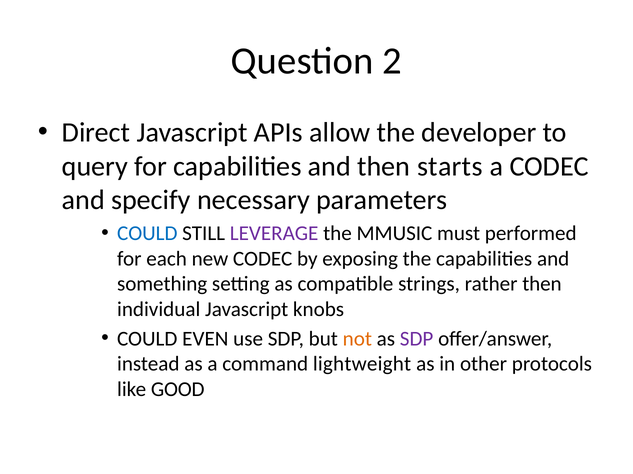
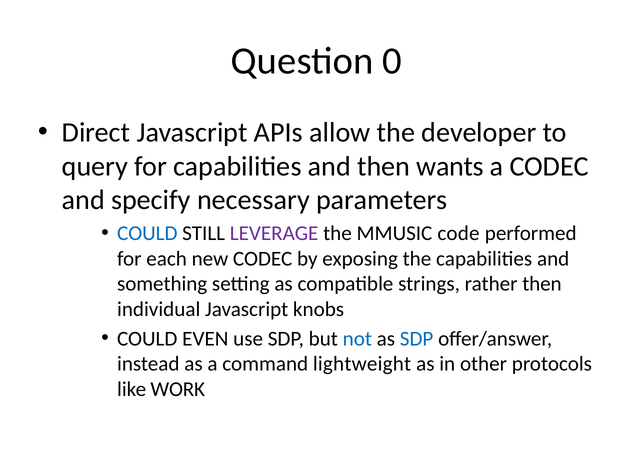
2: 2 -> 0 (392, 61)
starts: starts -> wants (450, 167)
must: must -> code (458, 234)
not colour: orange -> blue (357, 339)
SDP colour: purple -> blue (417, 339)
GOOD: GOOD -> WORK (178, 390)
